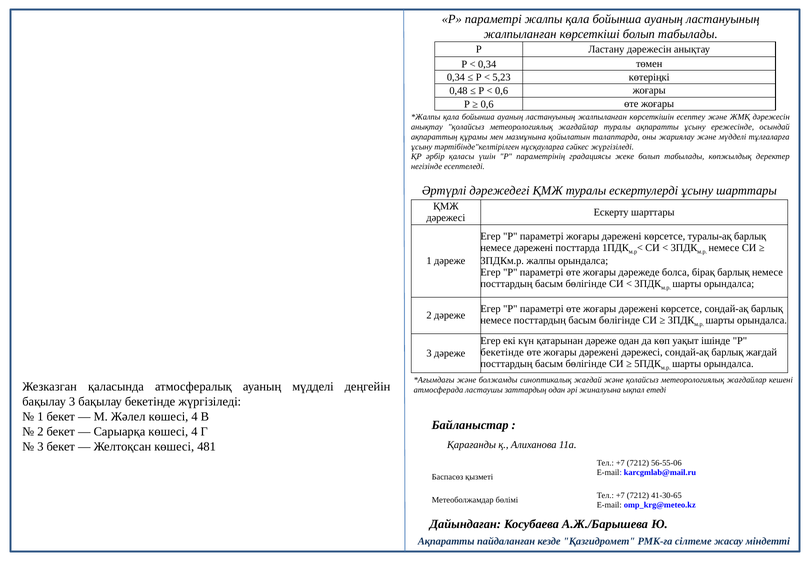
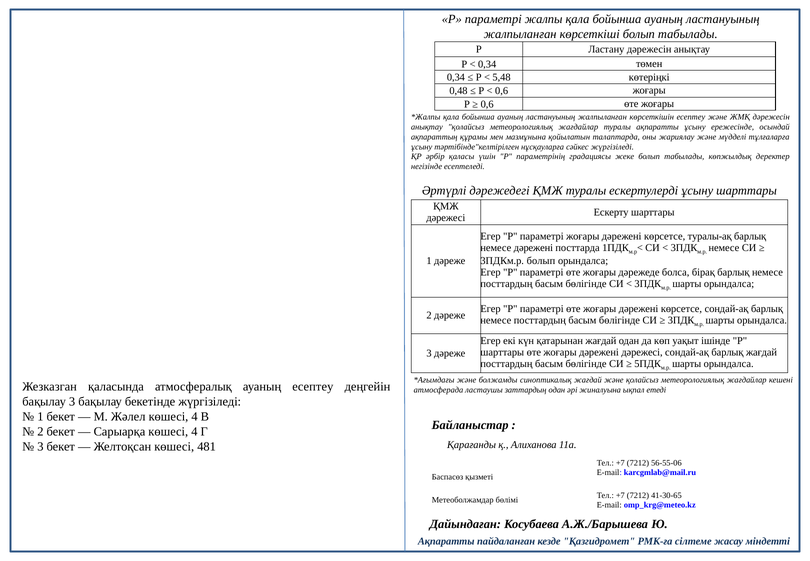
5,23: 5,23 -> 5,48 (502, 77)
3ПДКм.р жалпы: жалпы -> болып (541, 261)
қатарынан дәреже: дәреже -> жағдай (601, 341)
бекетінде: бекетінде -> шарттары (502, 352)
ауаның мүдделі: мүдделі -> есептеу (313, 387)
